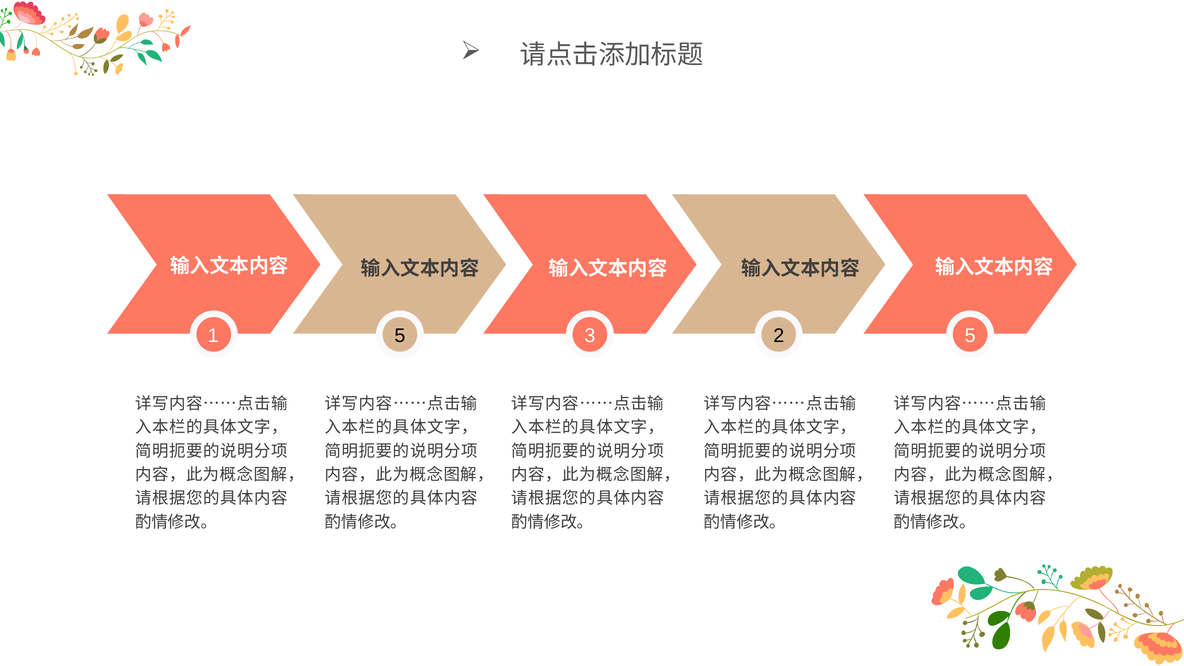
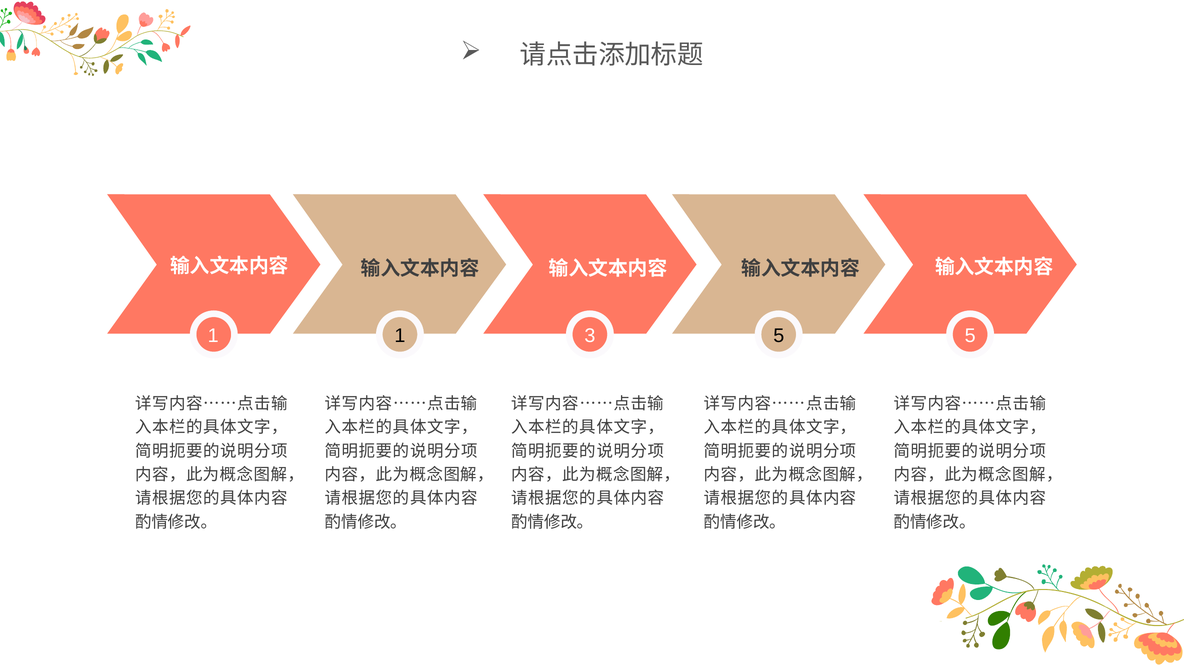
1 5: 5 -> 1 (400, 336)
3 2: 2 -> 5 (779, 336)
